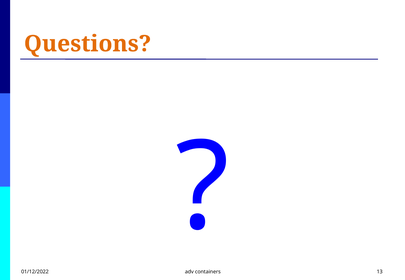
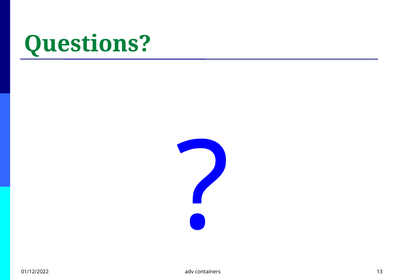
Questions colour: orange -> green (88, 44)
